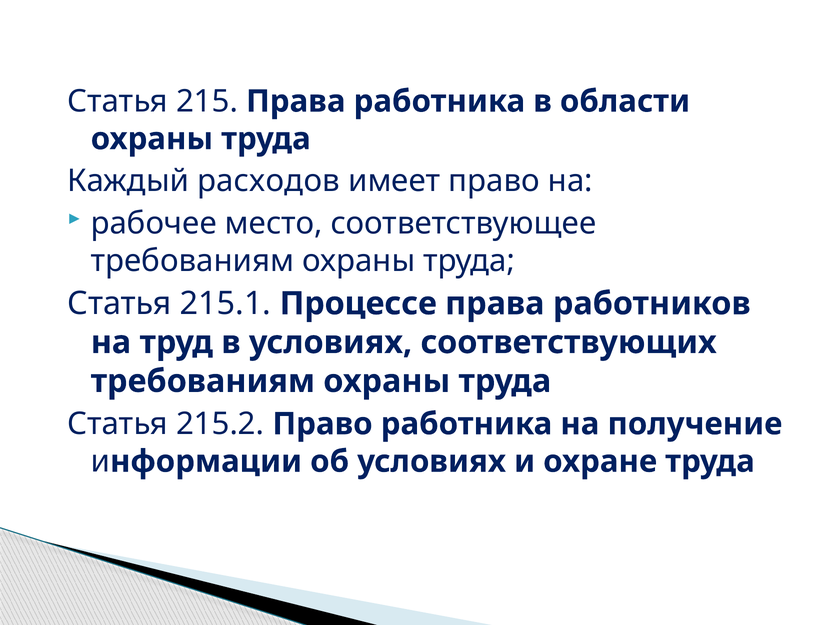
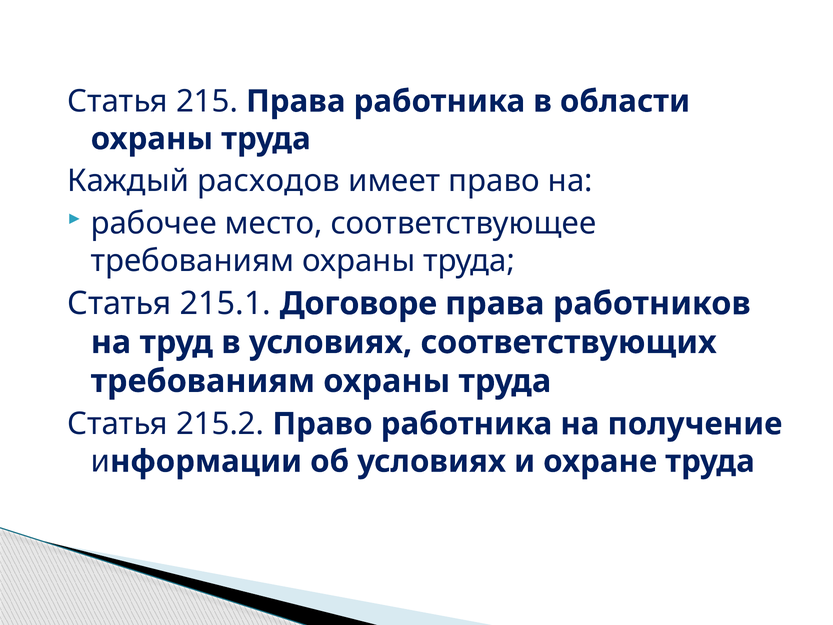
Процессе: Процессе -> Договоре (358, 303)
